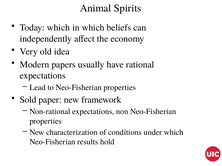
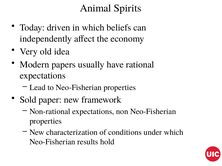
Today which: which -> driven (59, 28)
